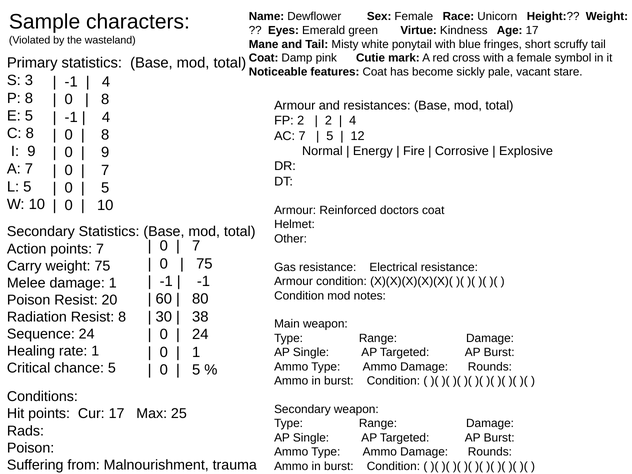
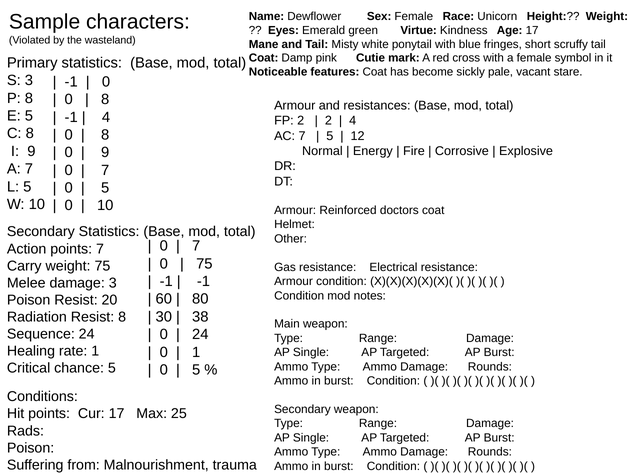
4: 4 -> 0 (106, 82)
damage 1: 1 -> 3 (113, 283)
